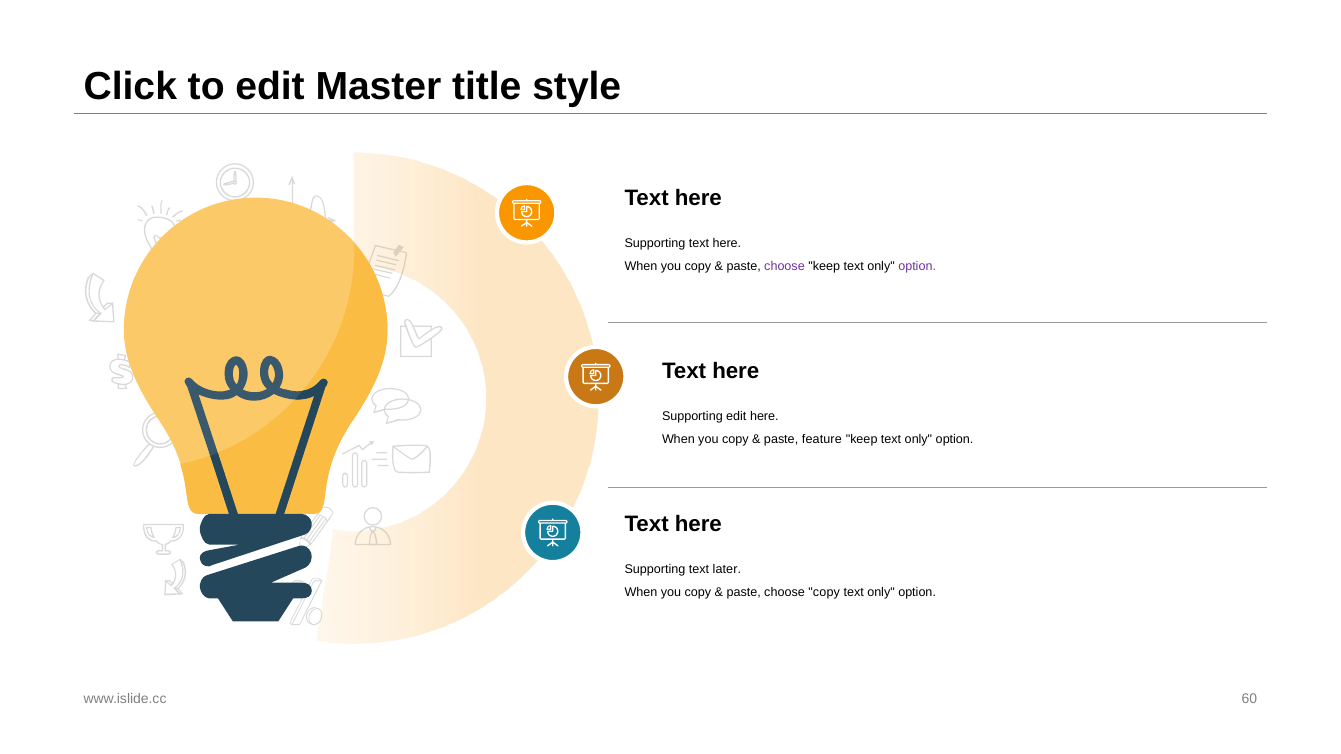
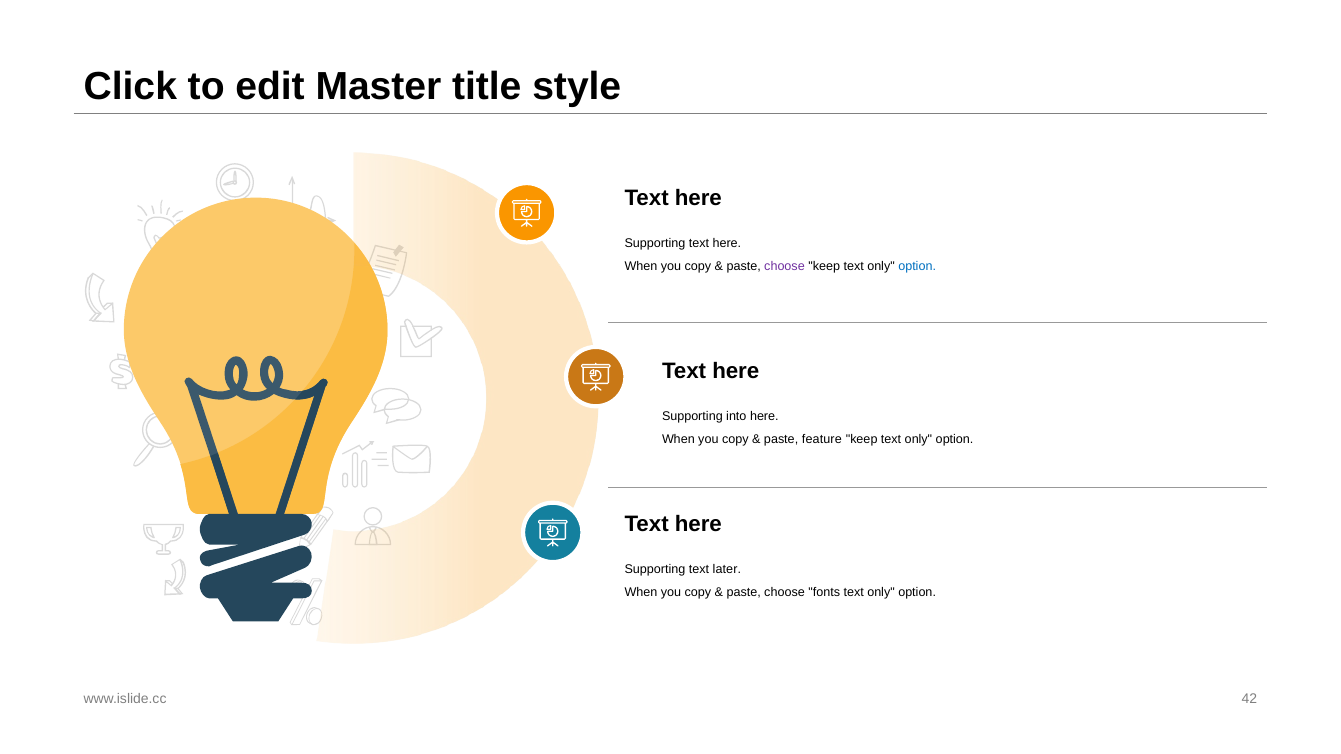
option colour: purple -> blue (917, 266)
Supporting edit: edit -> into (736, 417)
choose copy: copy -> fonts (824, 592)
60: 60 -> 42 (1249, 699)
